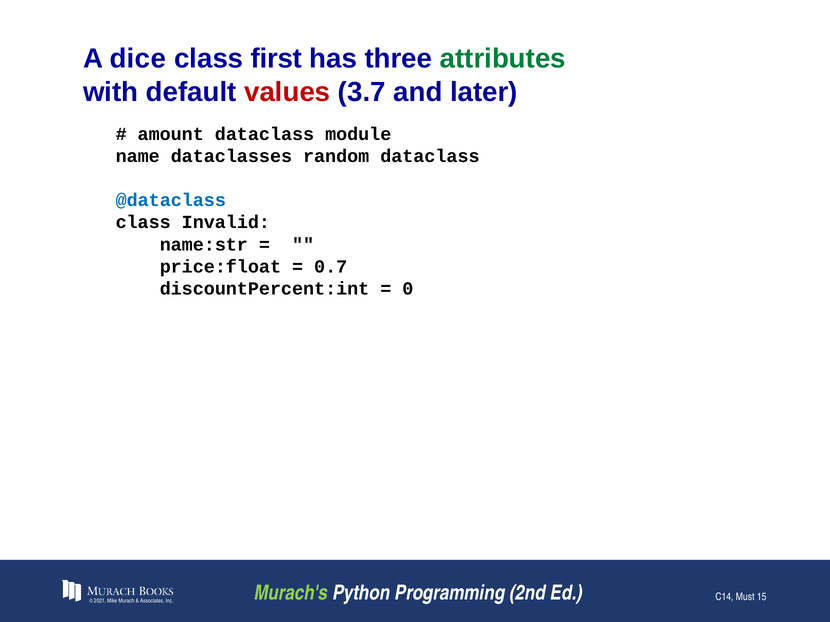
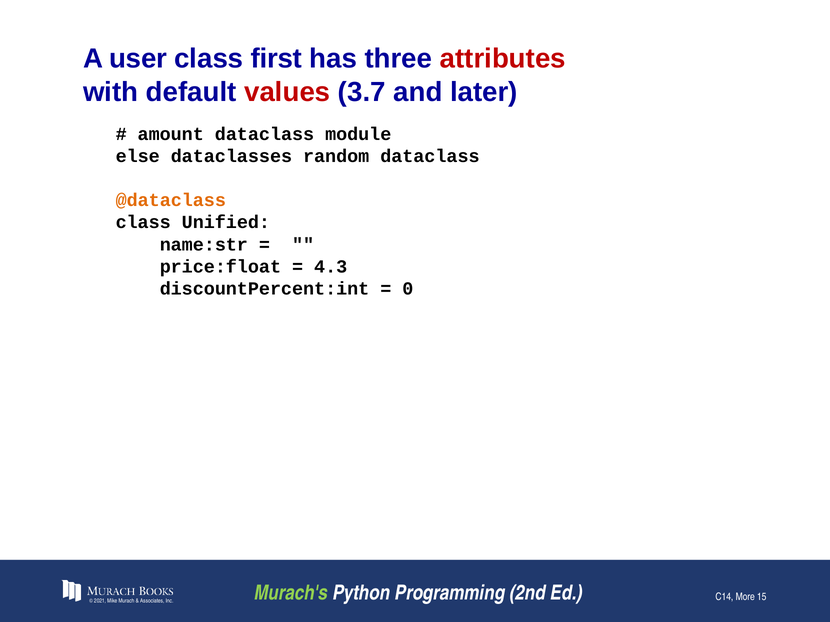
dice: dice -> user (138, 59)
attributes colour: green -> red (503, 59)
name: name -> else (138, 156)
@dataclass colour: blue -> orange (171, 200)
Invalid: Invalid -> Unified (226, 223)
0.7: 0.7 -> 4.3 (331, 267)
Must: Must -> More (745, 597)
